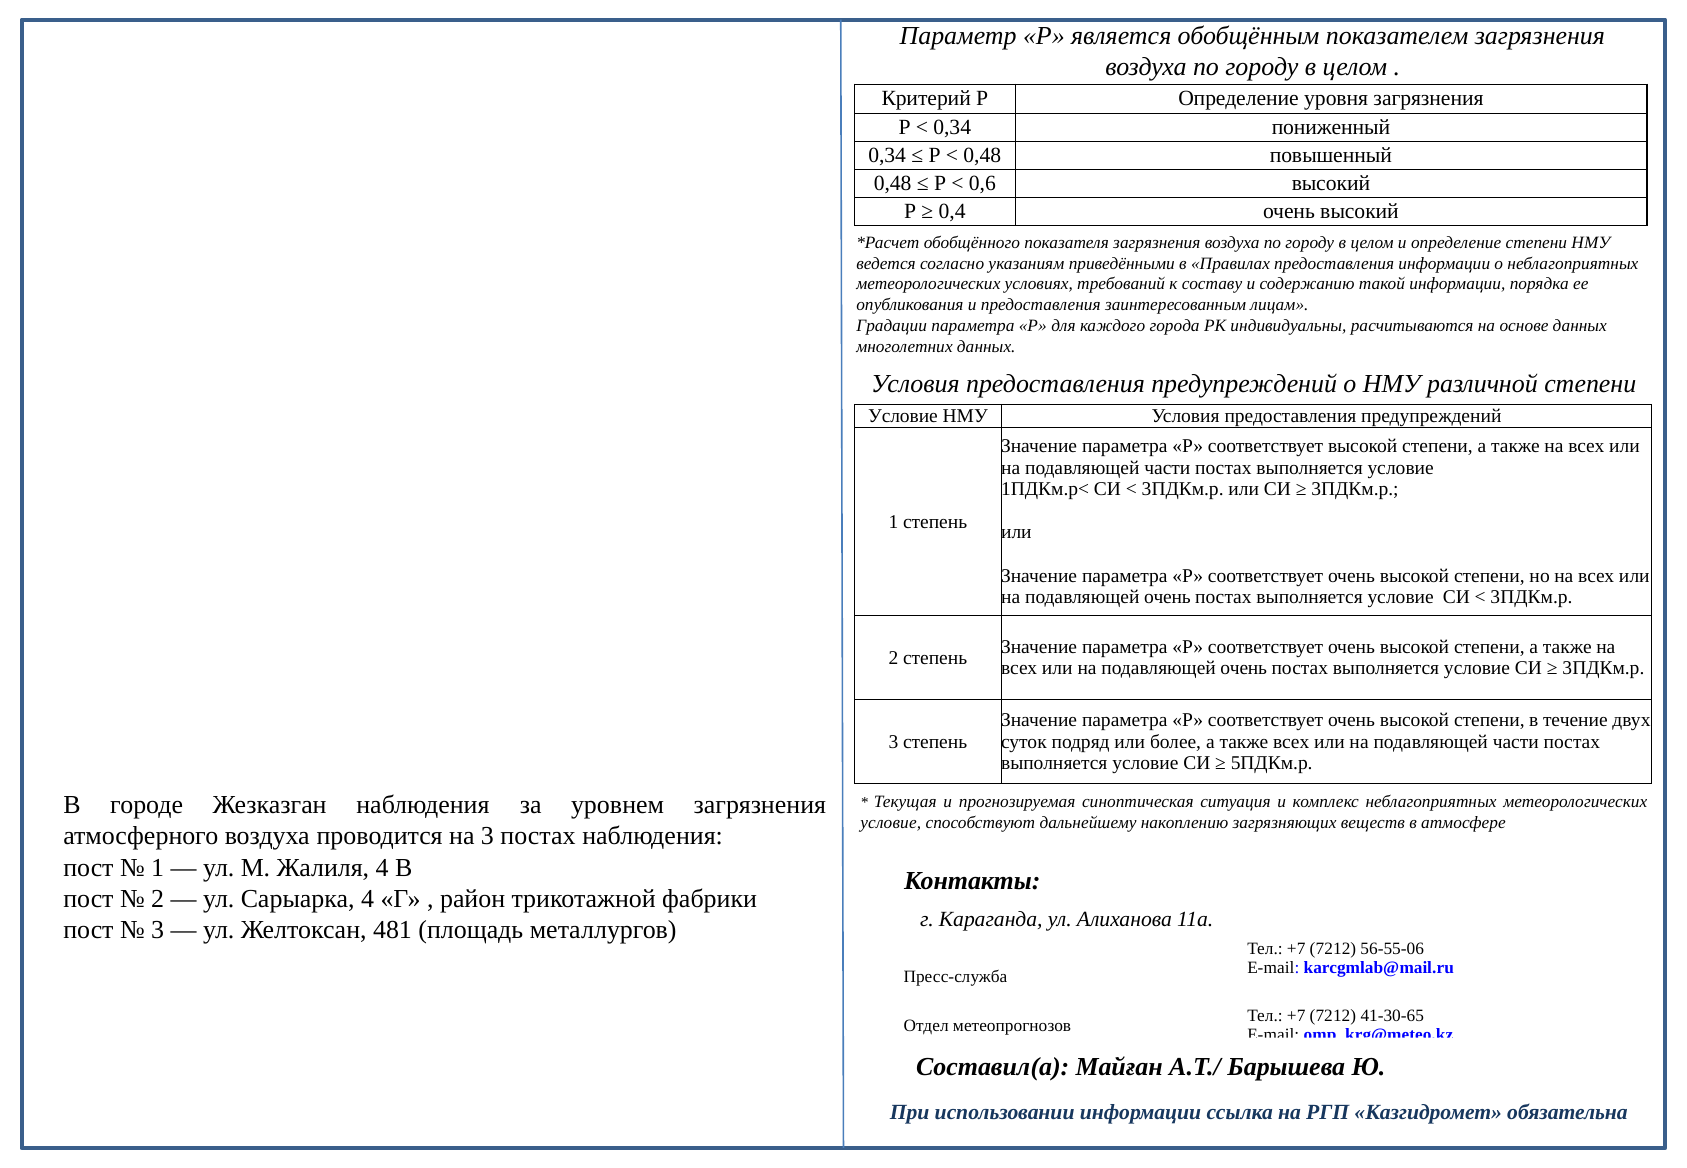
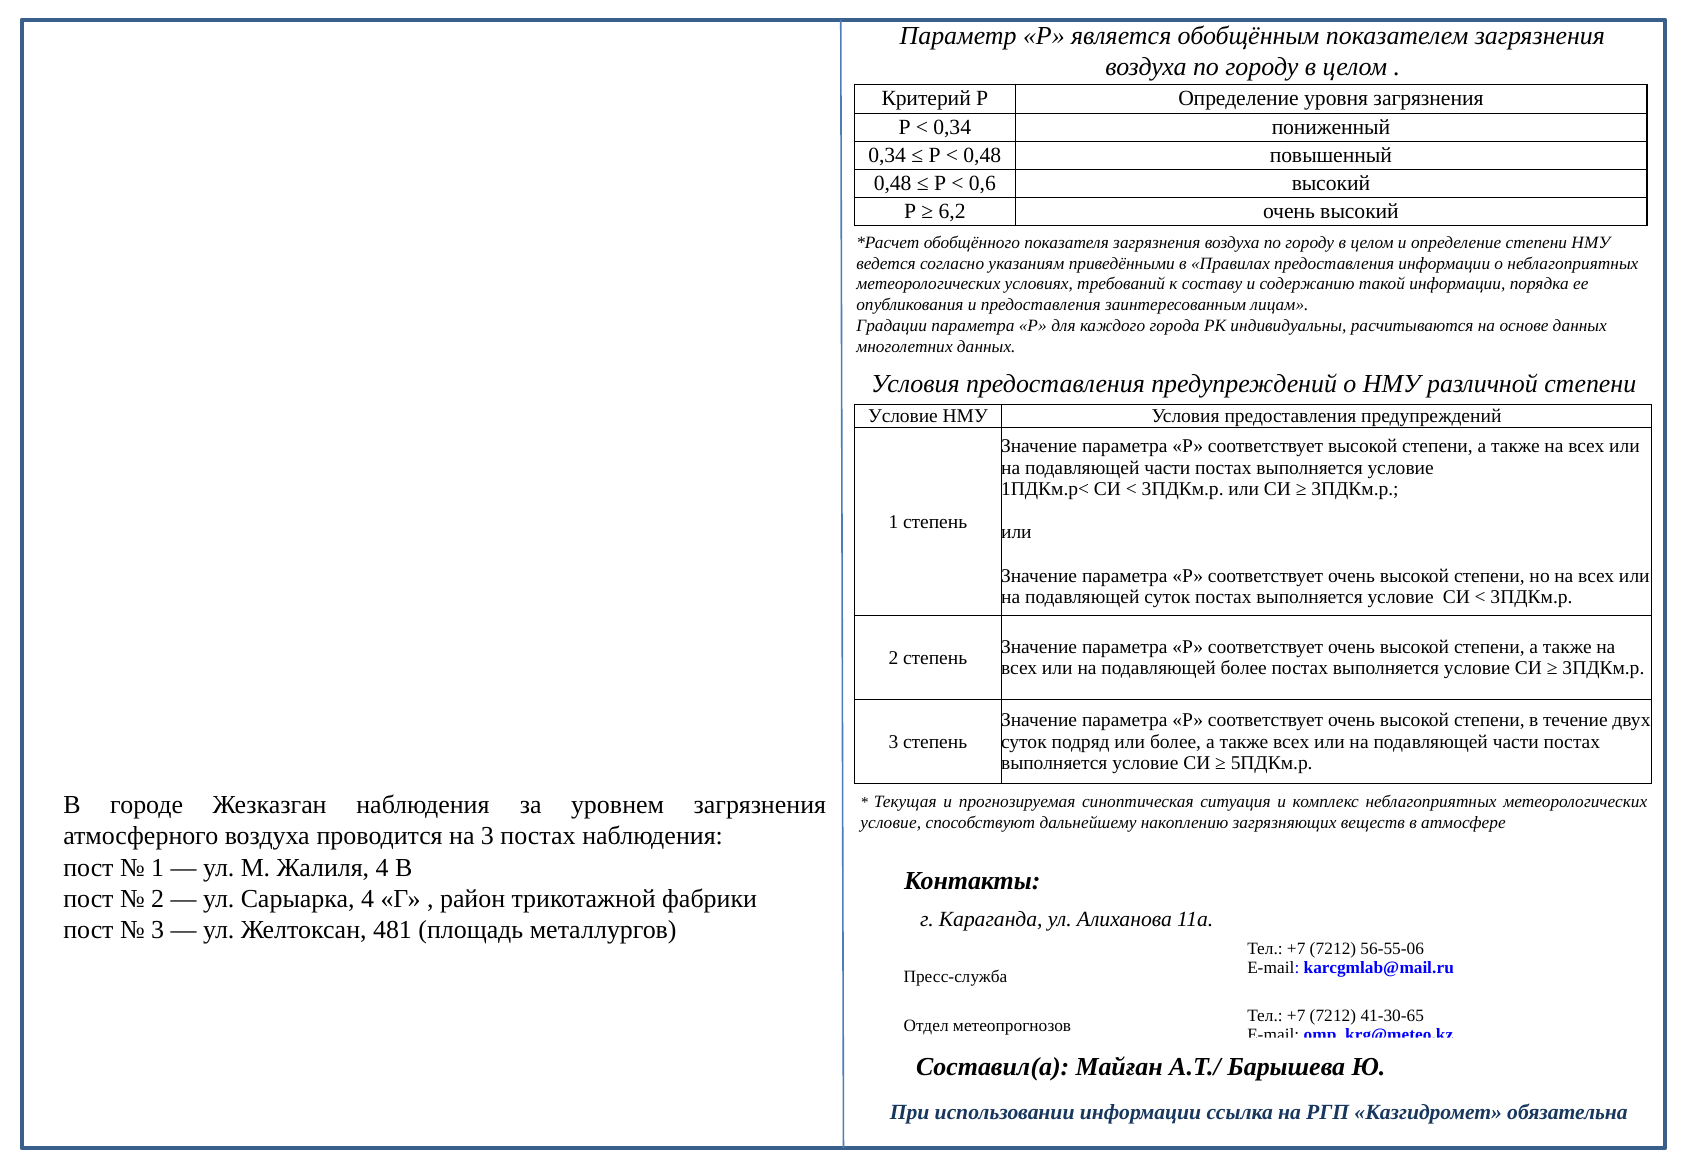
0,4: 0,4 -> 6,2 (952, 211)
очень: очень -> суток (1167, 597)
очень: очень -> более (1244, 668)
